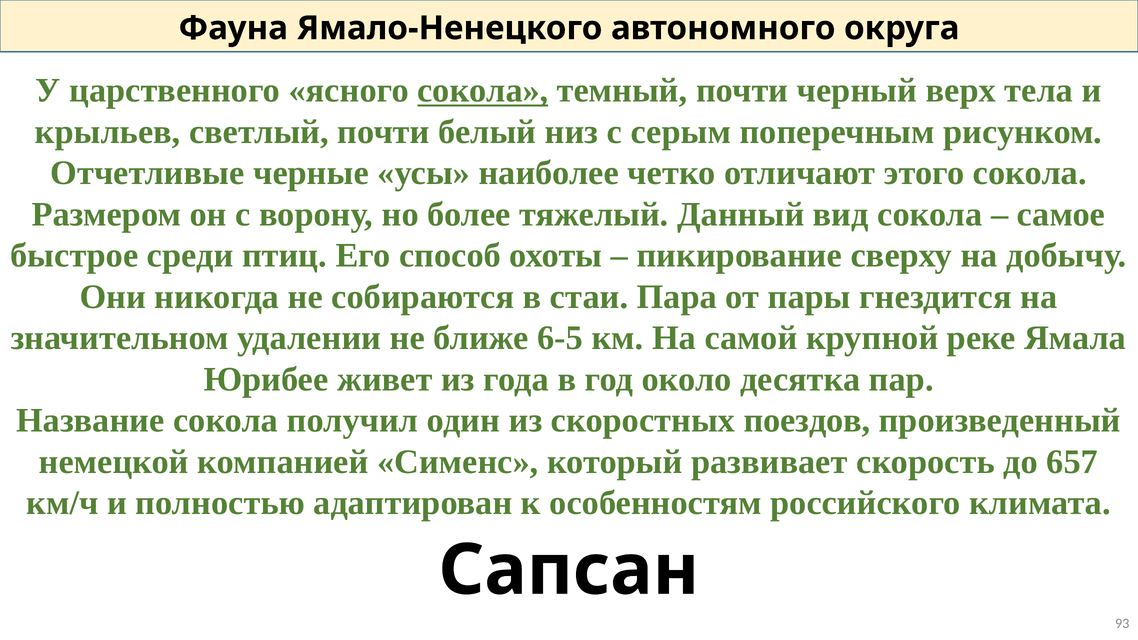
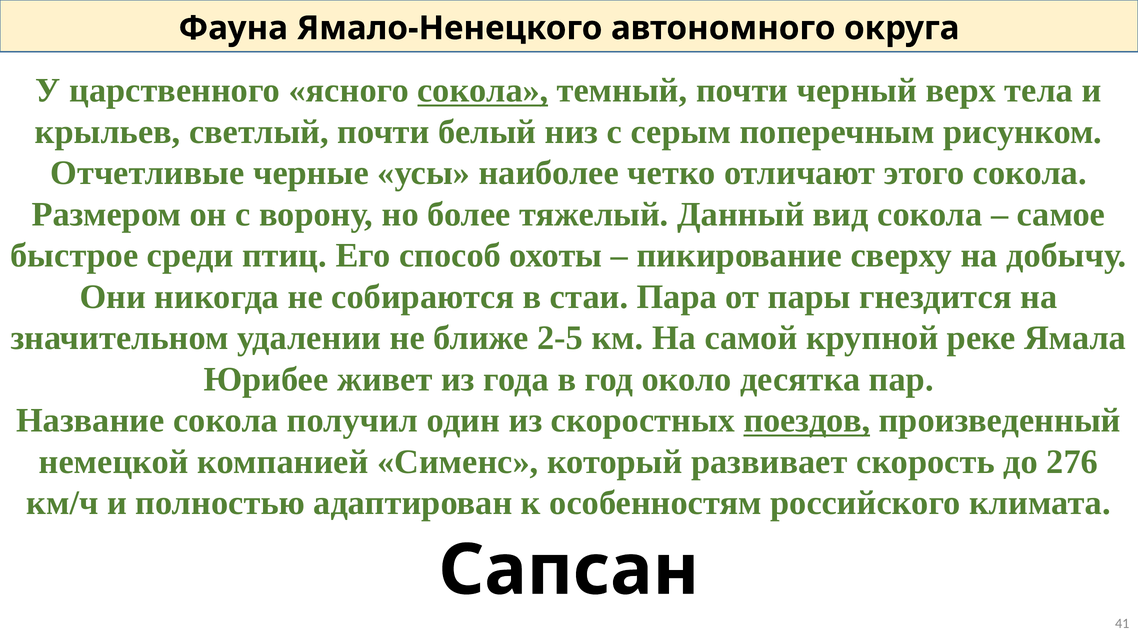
6-5: 6-5 -> 2-5 (560, 338)
поездов underline: none -> present (807, 421)
657: 657 -> 276 (1072, 462)
93: 93 -> 41 (1122, 624)
